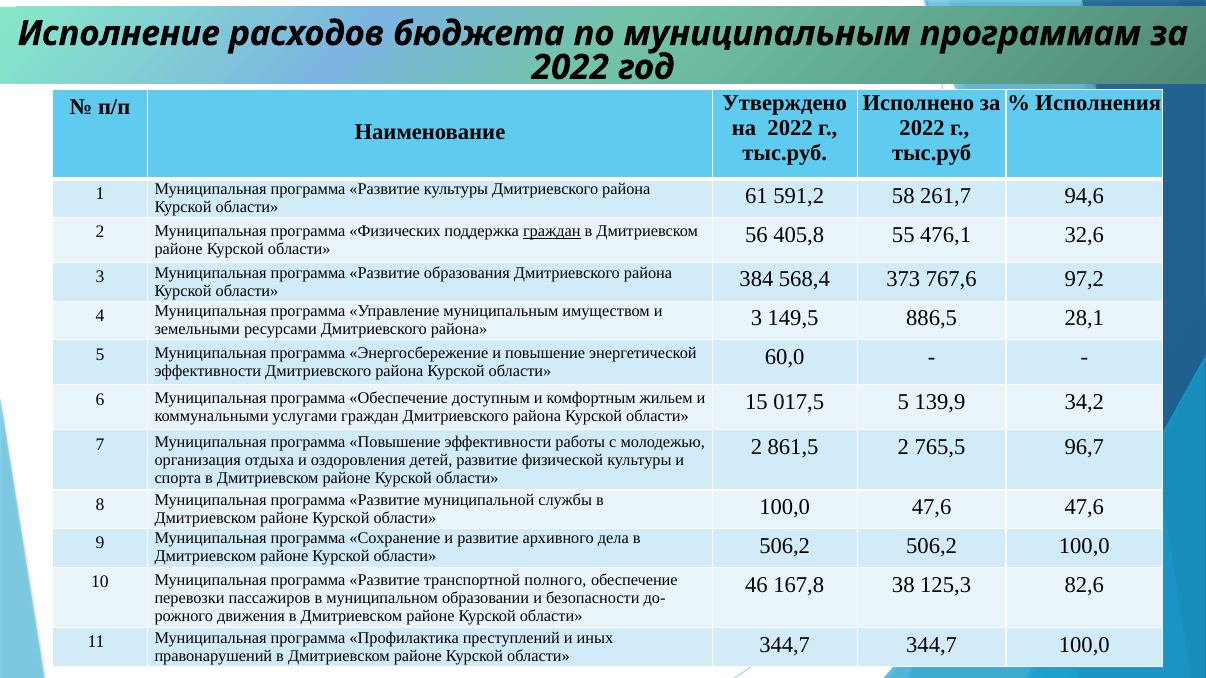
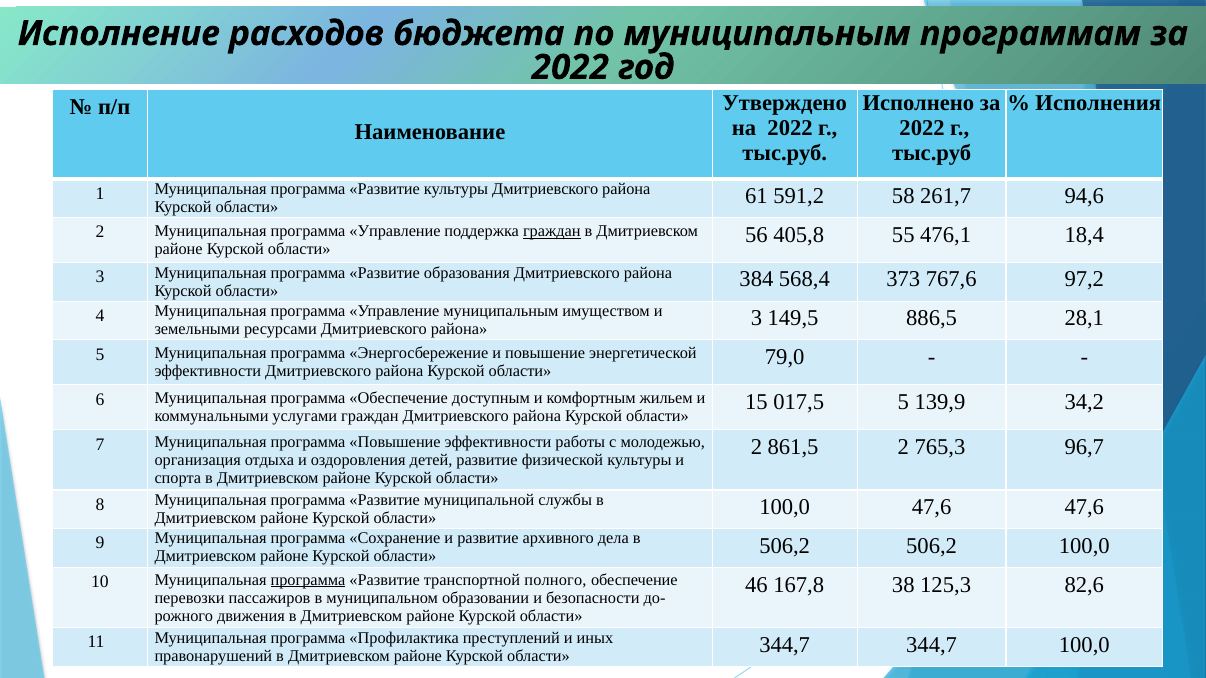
2 Муниципальная программа Физических: Физических -> Управление (395, 231)
32,6: 32,6 -> 18,4 (1084, 235)
60,0: 60,0 -> 79,0 (785, 357)
765,5: 765,5 -> 765,3 (940, 447)
программа underline: none -> present (308, 580)
